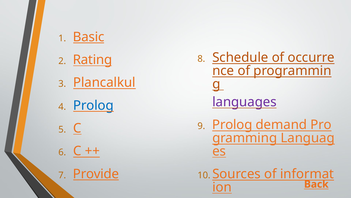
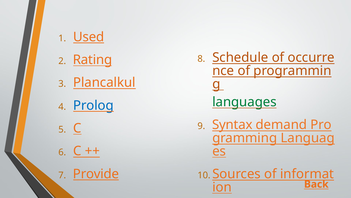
Basic: Basic -> Used (89, 37)
languages colour: purple -> green (244, 102)
Prolog: Prolog -> Syntax (232, 124)
